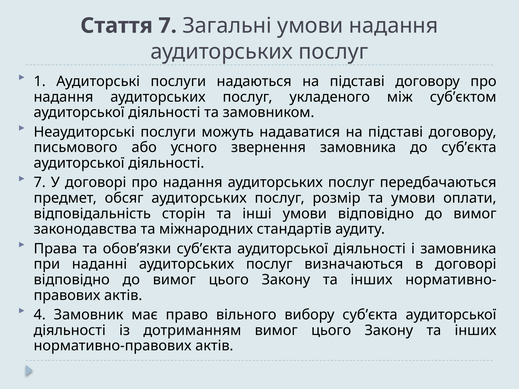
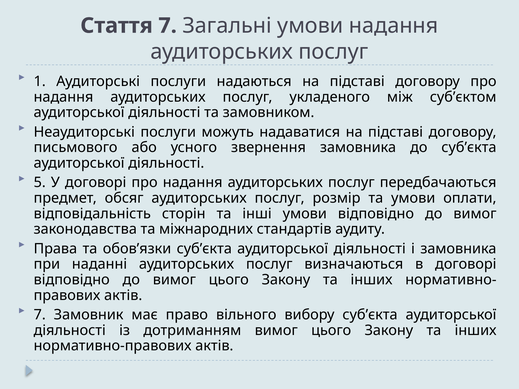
7: 7 -> 5 (40, 183)
4: 4 -> 7 (40, 315)
